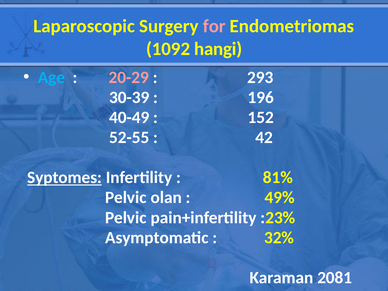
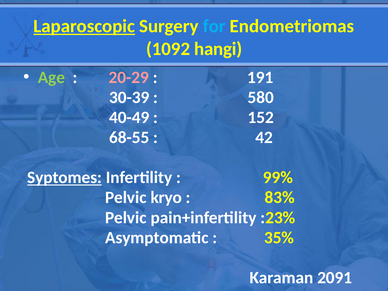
Laparoscopic underline: none -> present (84, 26)
for colour: pink -> light blue (214, 26)
Age colour: light blue -> light green (51, 77)
293: 293 -> 191 (260, 77)
196: 196 -> 580 (261, 97)
52-55: 52-55 -> 68-55 (129, 137)
81%: 81% -> 99% (278, 178)
olan: olan -> kryo (166, 198)
49%: 49% -> 83% (280, 198)
32%: 32% -> 35% (279, 238)
2081: 2081 -> 2091 (335, 278)
